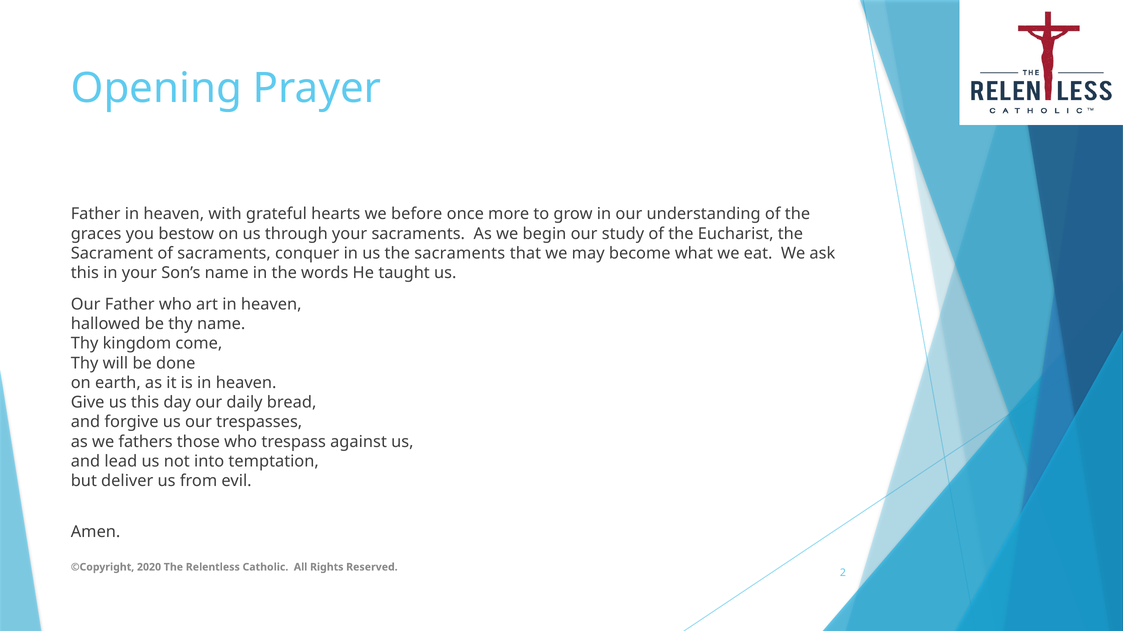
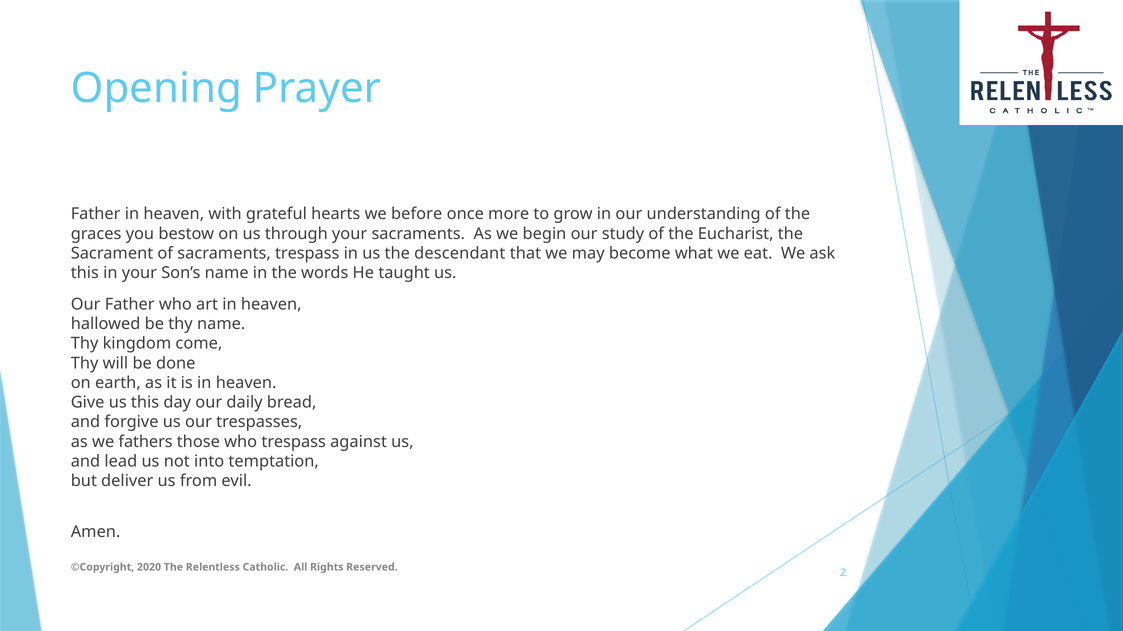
sacraments conquer: conquer -> trespass (307, 254)
the sacraments: sacraments -> descendant (460, 254)
